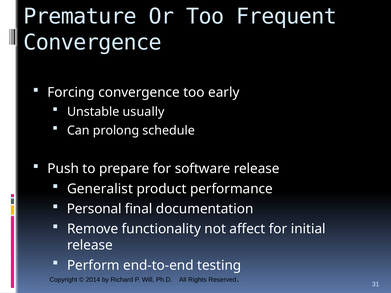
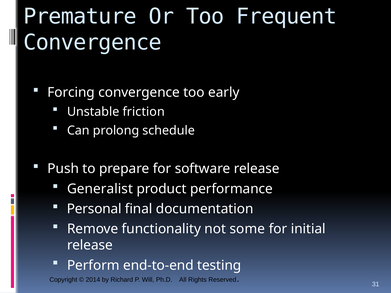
usually: usually -> friction (144, 112)
affect: affect -> some (247, 229)
